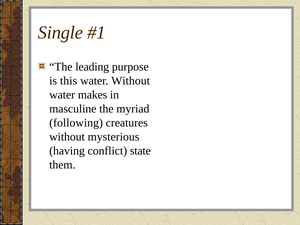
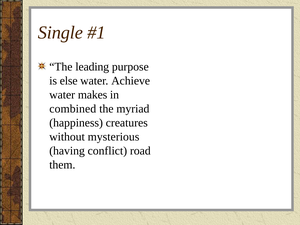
this: this -> else (69, 81)
water Without: Without -> Achieve (131, 81)
masculine: masculine -> combined (73, 109)
following: following -> happiness (76, 123)
state: state -> road (140, 151)
